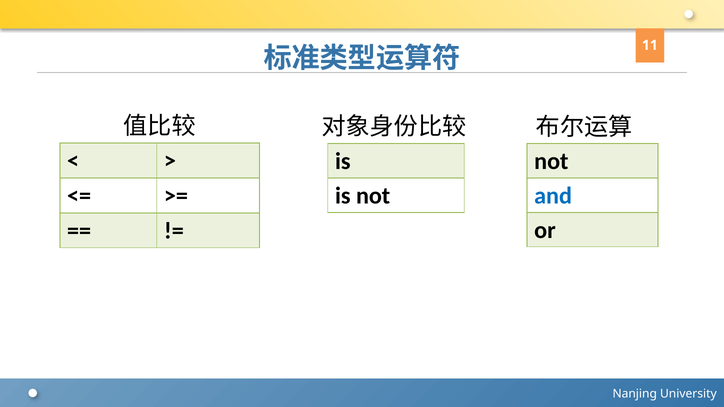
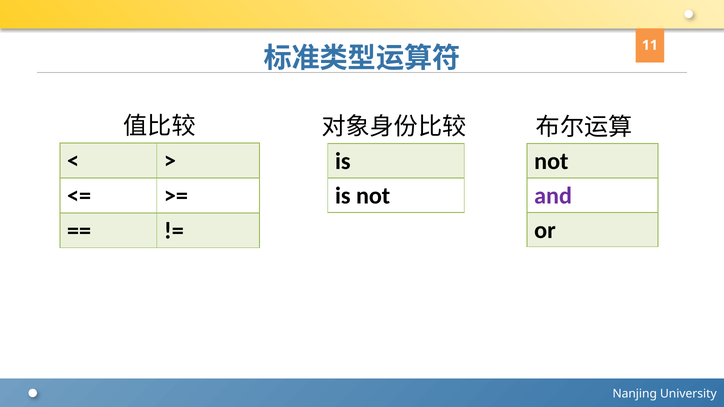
and colour: blue -> purple (553, 196)
